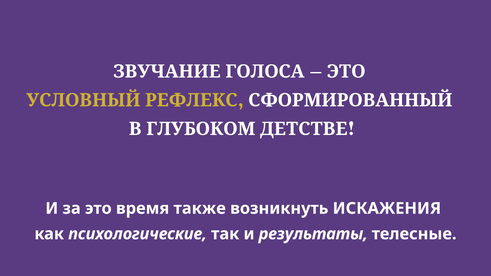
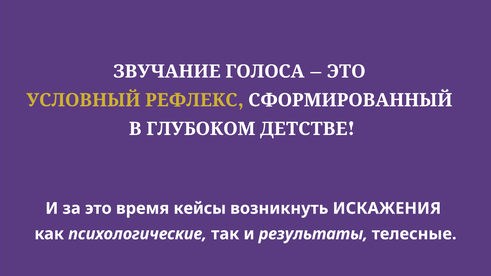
также: также -> кейсы (200, 209)
